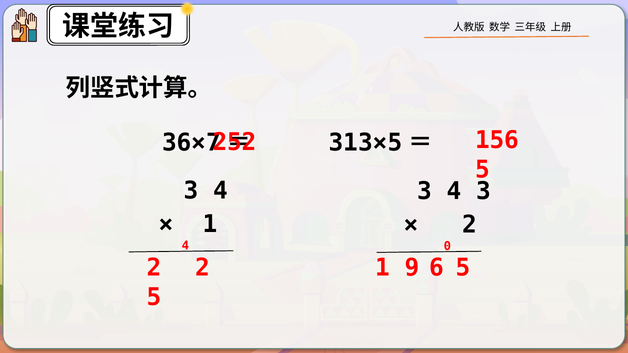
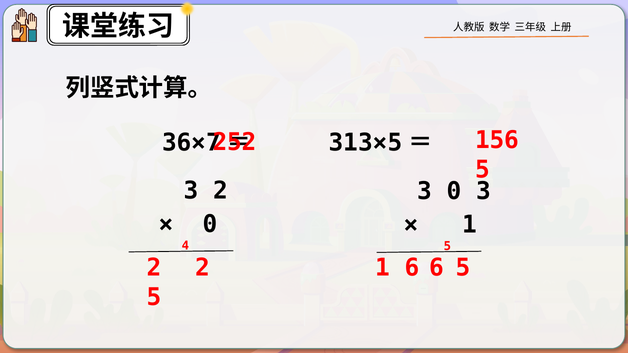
4: 4 -> 2 (220, 191)
4: 4 -> 0 (454, 192)
1: 1 -> 0 (210, 225)
2: 2 -> 1 (470, 225)
4 0: 0 -> 5 (447, 247)
1 9: 9 -> 6 (412, 268)
